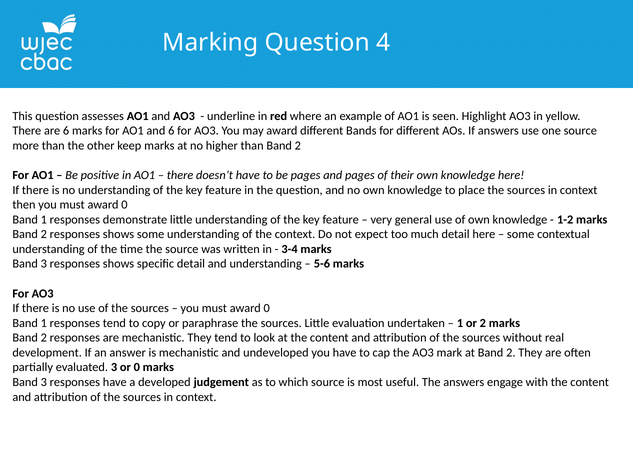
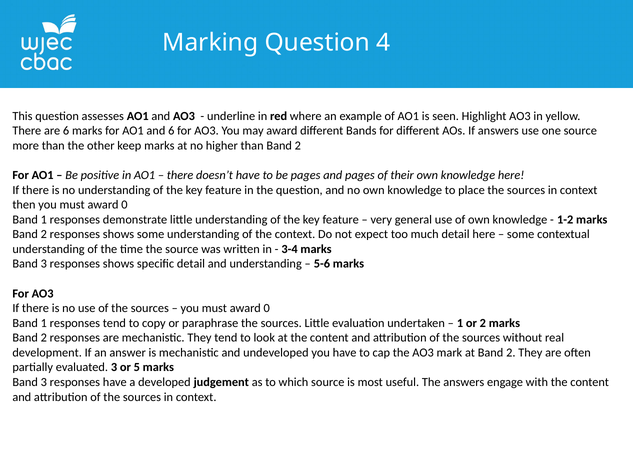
or 0: 0 -> 5 (137, 367)
